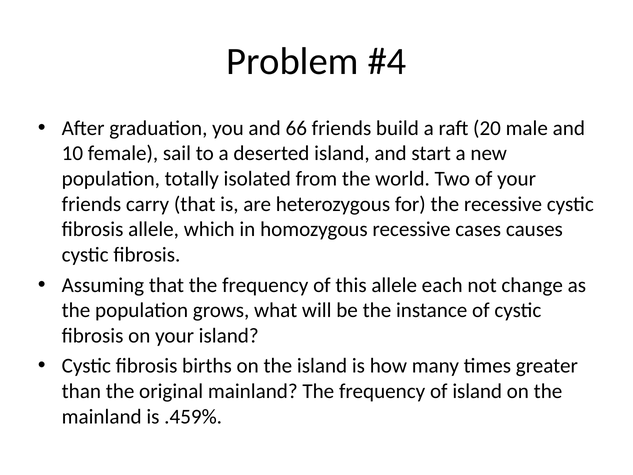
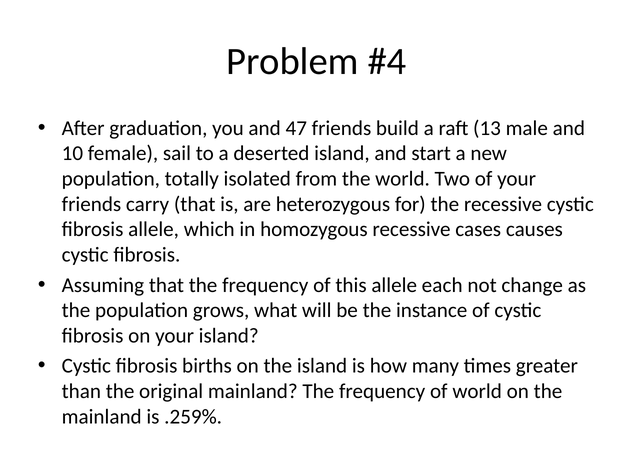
66: 66 -> 47 (296, 128)
20: 20 -> 13 (487, 128)
of island: island -> world (477, 391)
.459%: .459% -> .259% (193, 416)
